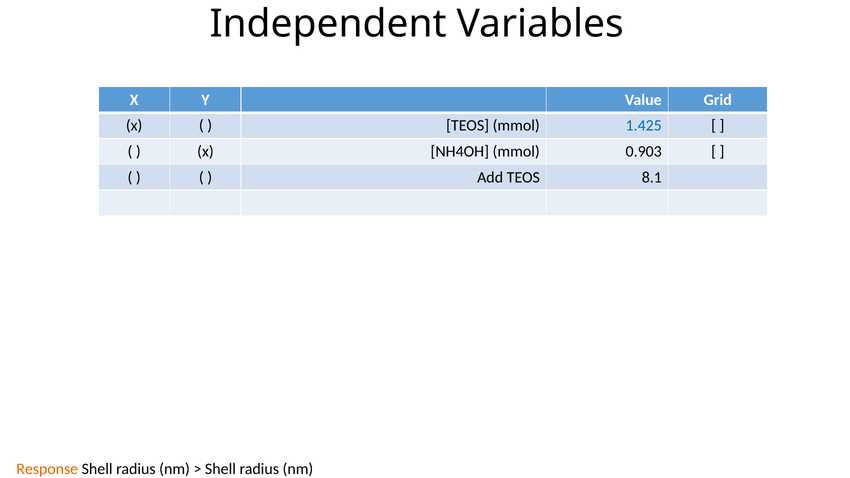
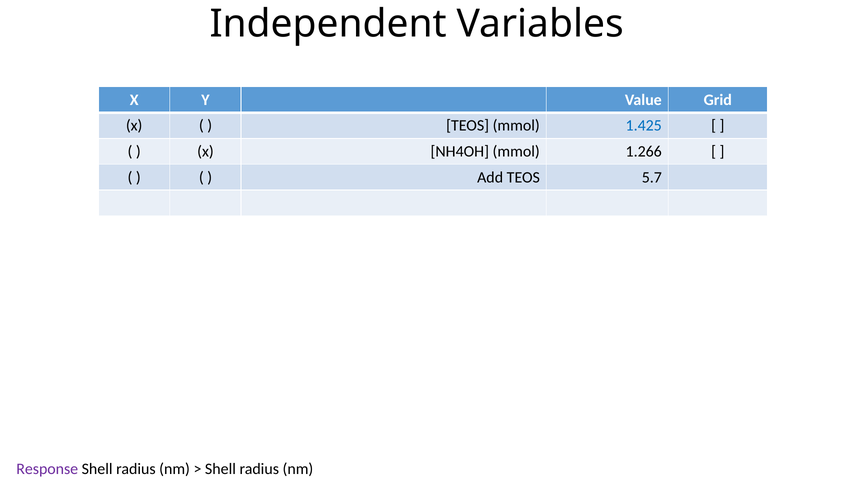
0.903: 0.903 -> 1.266 (644, 152)
8.1: 8.1 -> 5.7 (652, 177)
Response colour: orange -> purple (47, 469)
